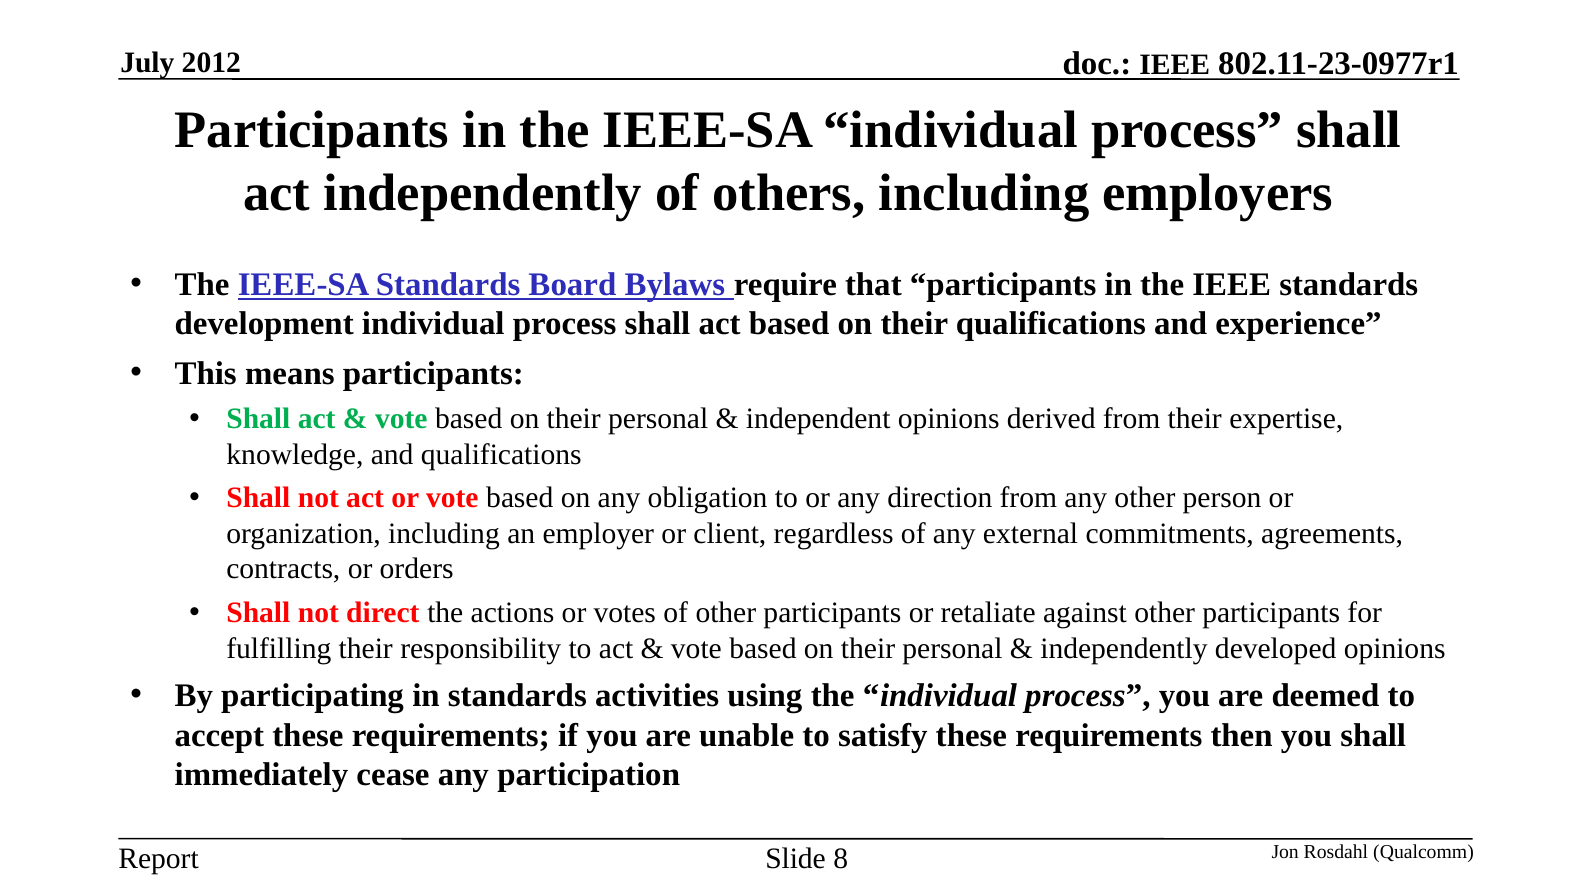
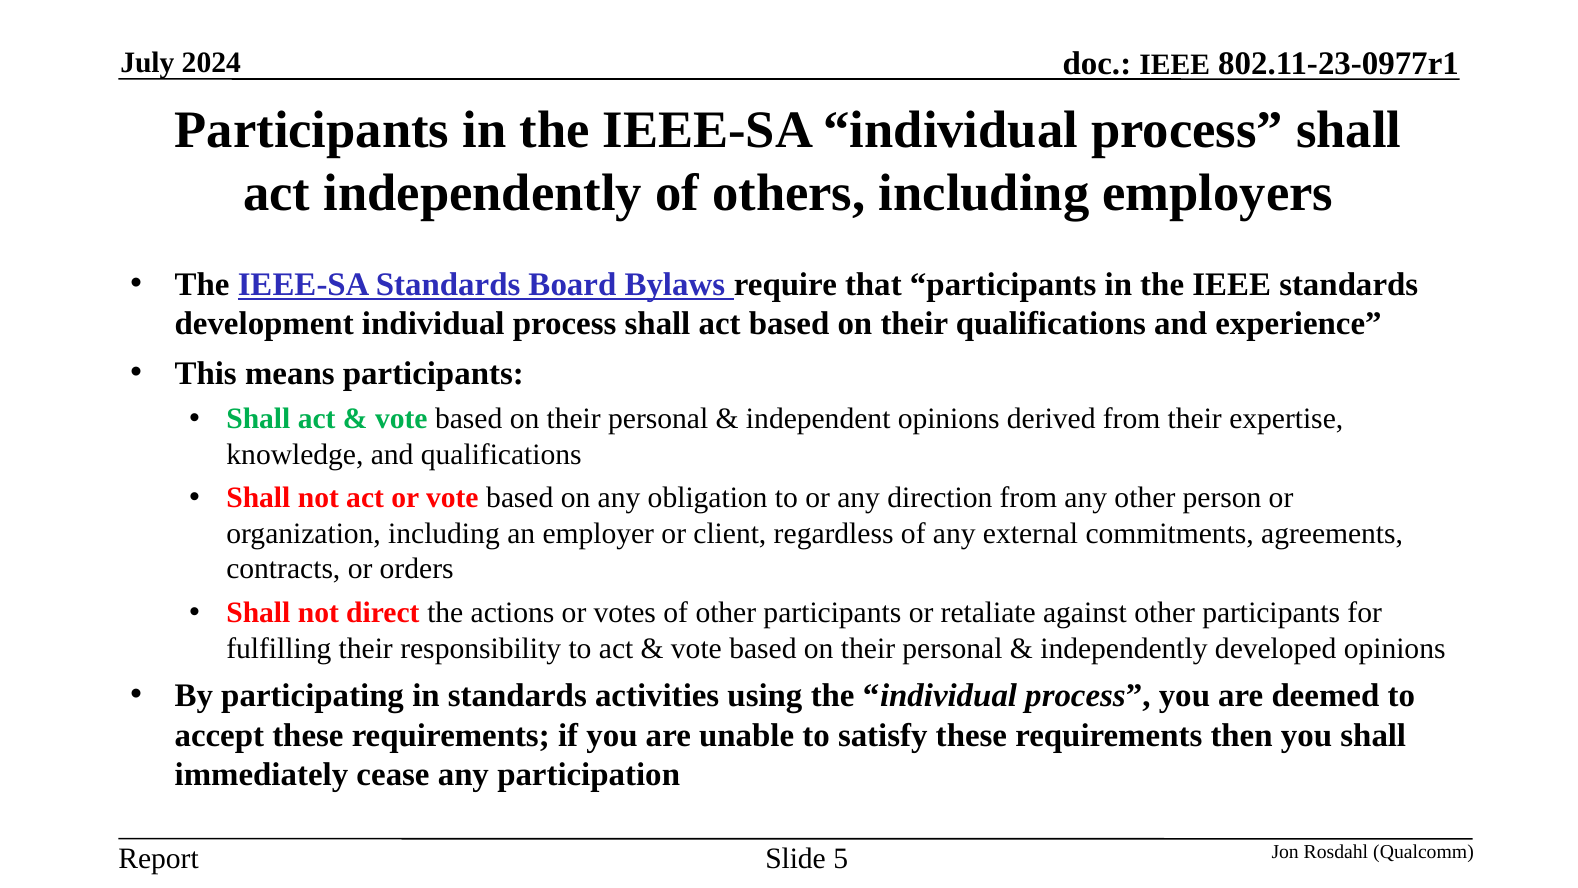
2012: 2012 -> 2024 (211, 63)
8: 8 -> 5 (841, 858)
